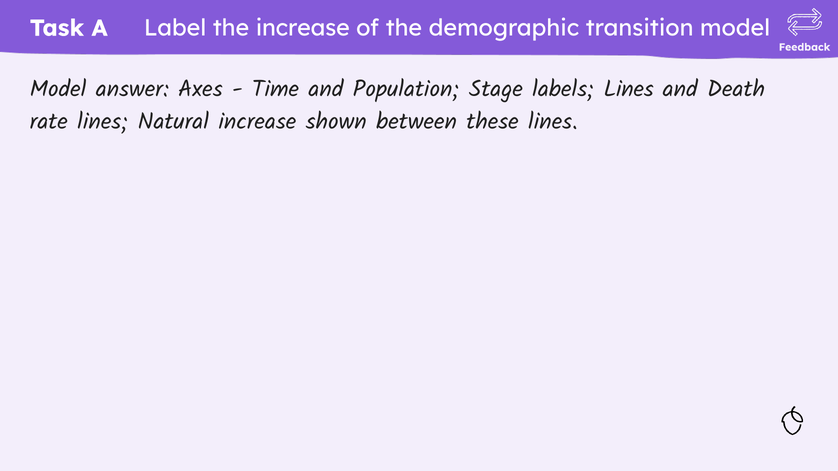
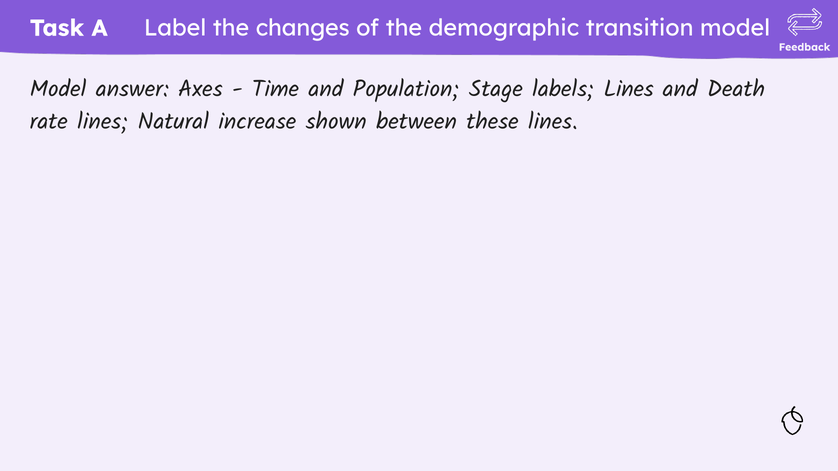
the increase: increase -> changes (303, 28)
